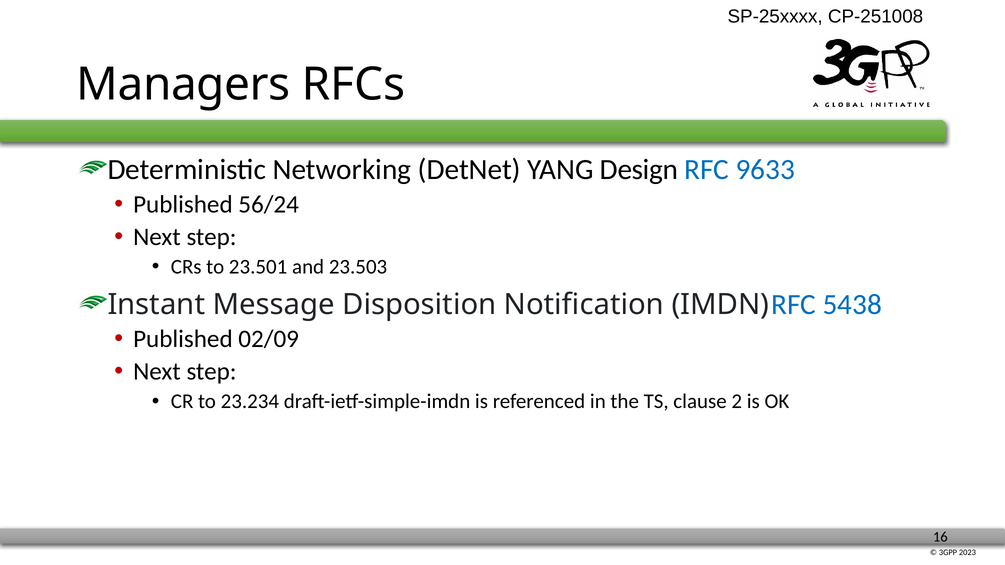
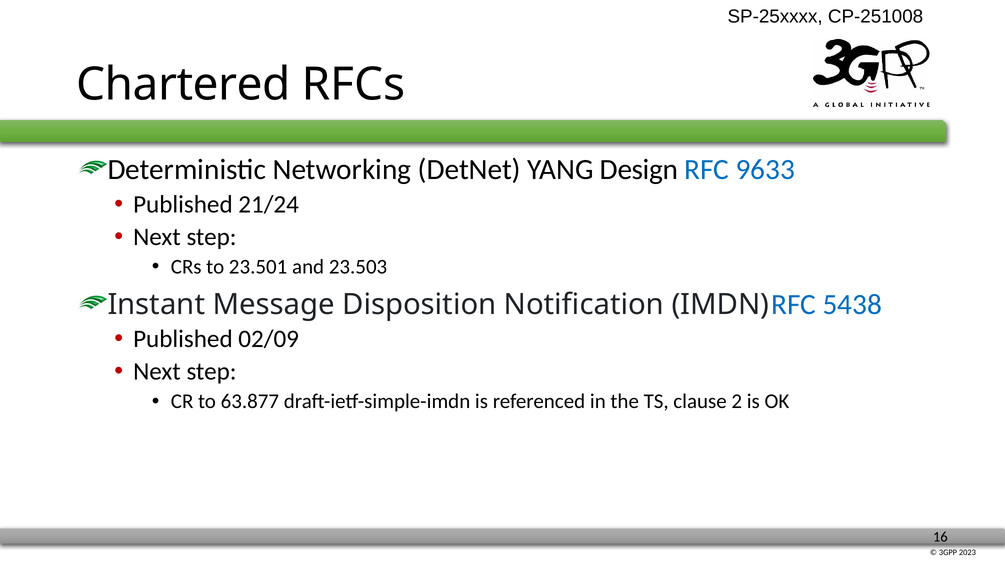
Managers: Managers -> Chartered (183, 84)
56/24: 56/24 -> 21/24 (269, 205)
23.234: 23.234 -> 63.877 (250, 402)
